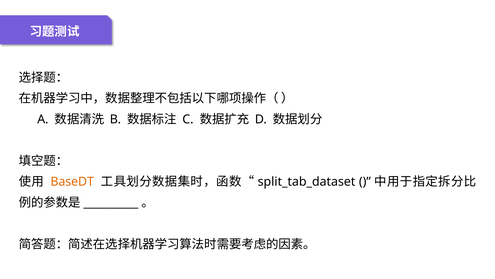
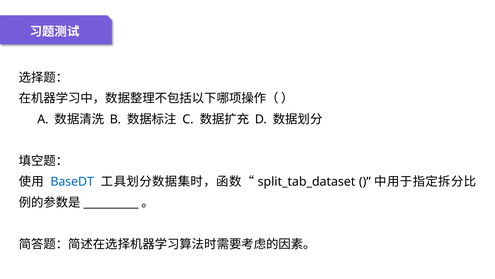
BaseDT colour: orange -> blue (72, 181)
